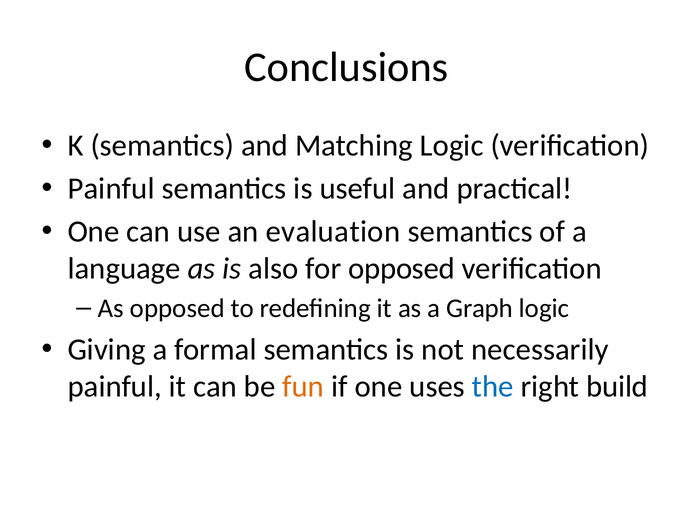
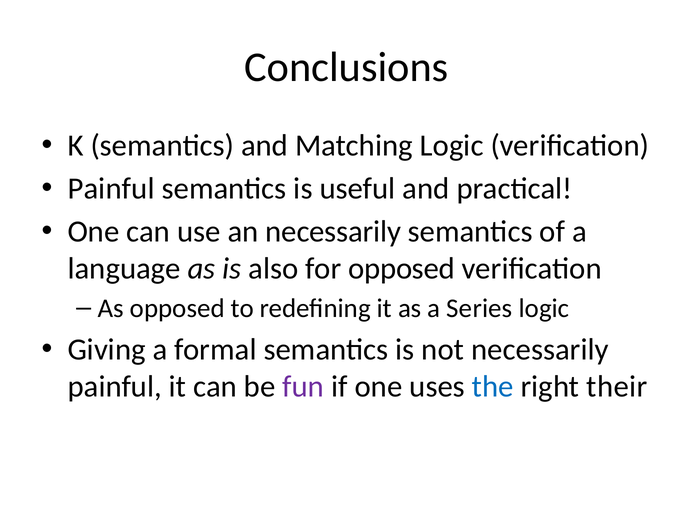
an evaluation: evaluation -> necessarily (333, 232)
Graph: Graph -> Series (479, 308)
fun colour: orange -> purple (303, 386)
build: build -> their (617, 386)
